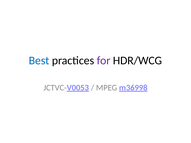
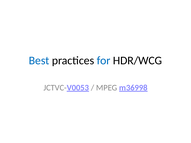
for colour: purple -> blue (104, 61)
